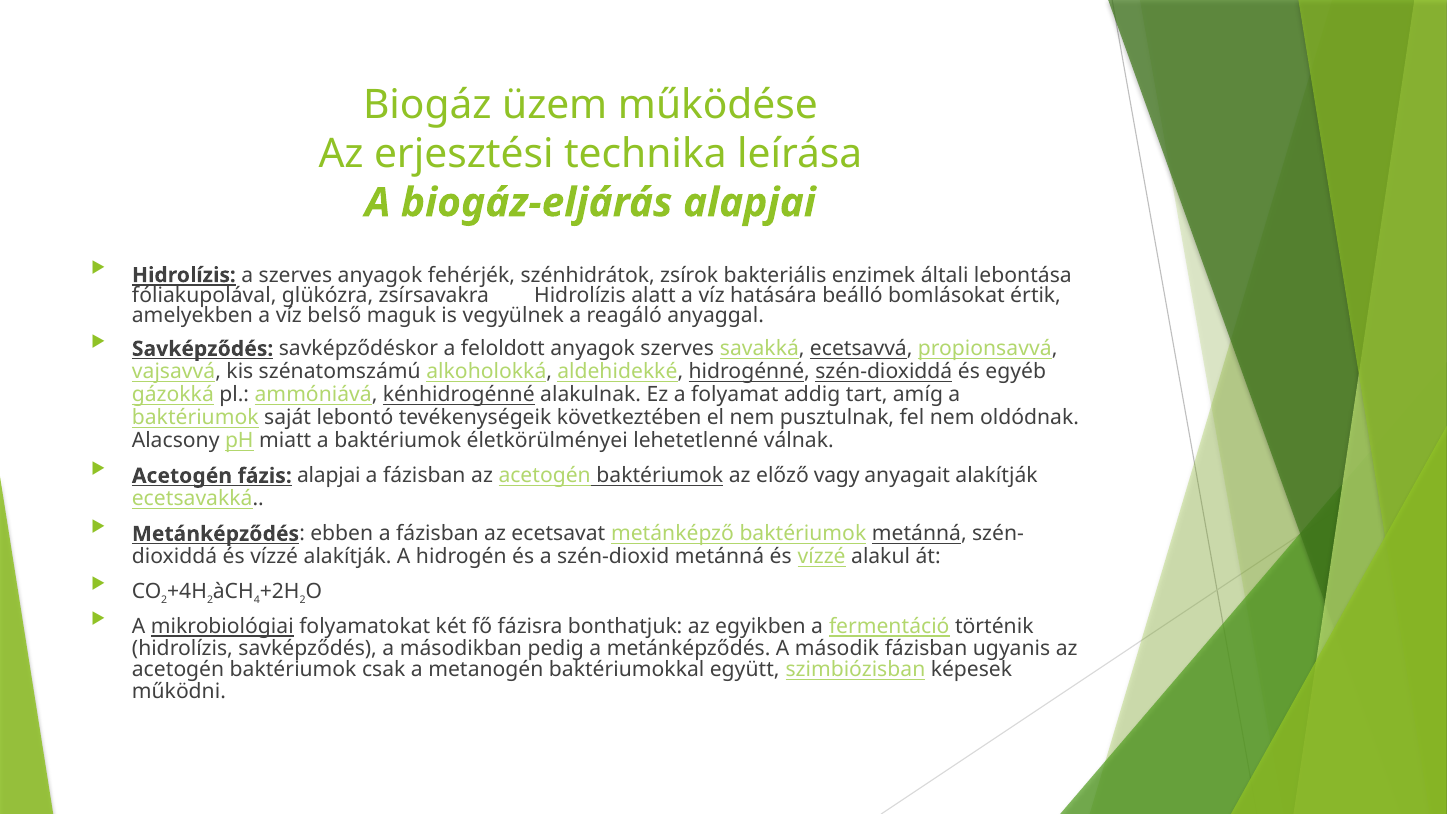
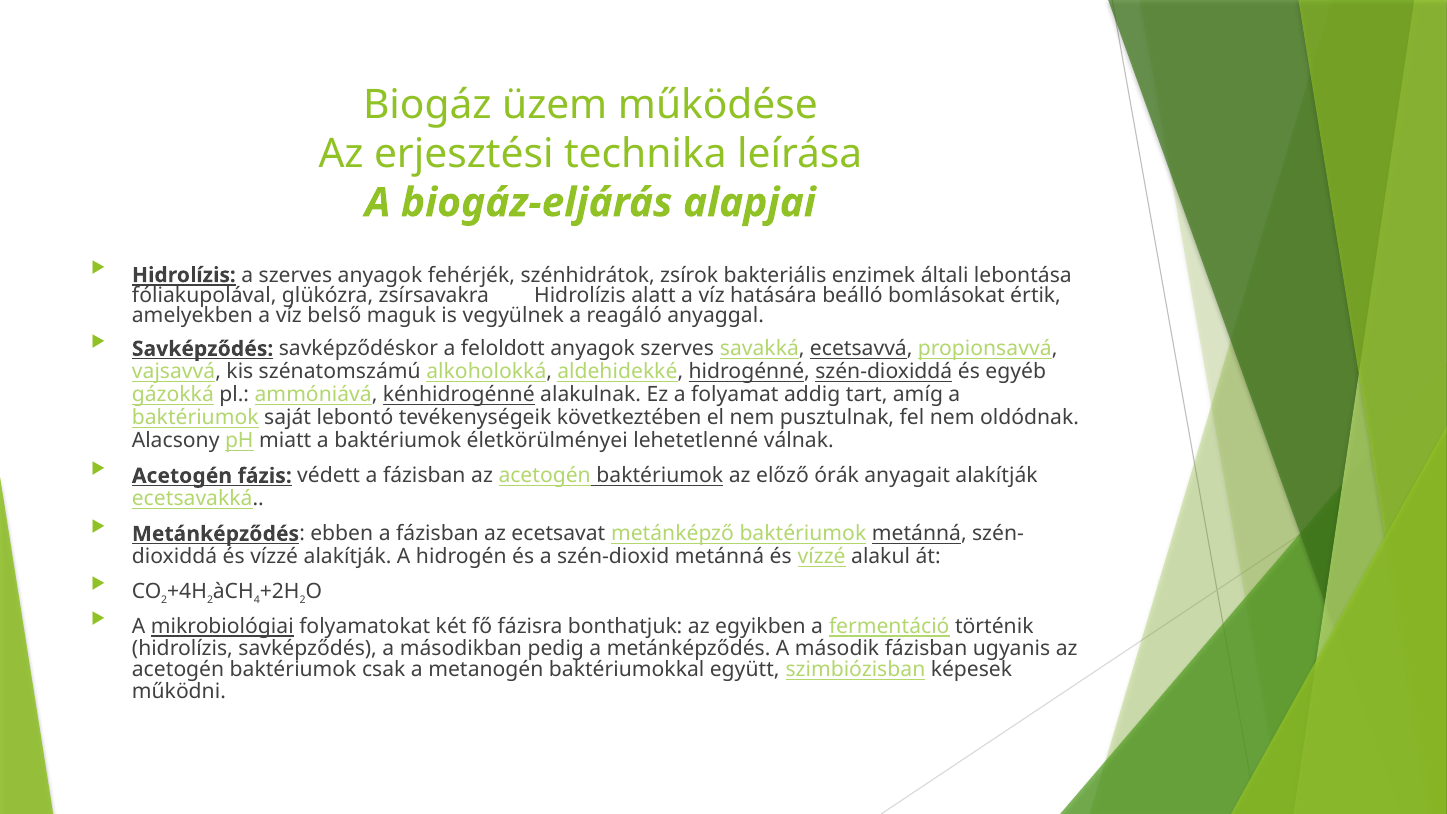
fázis alapjai: alapjai -> védett (329, 476)
vagy: vagy -> órák (837, 476)
